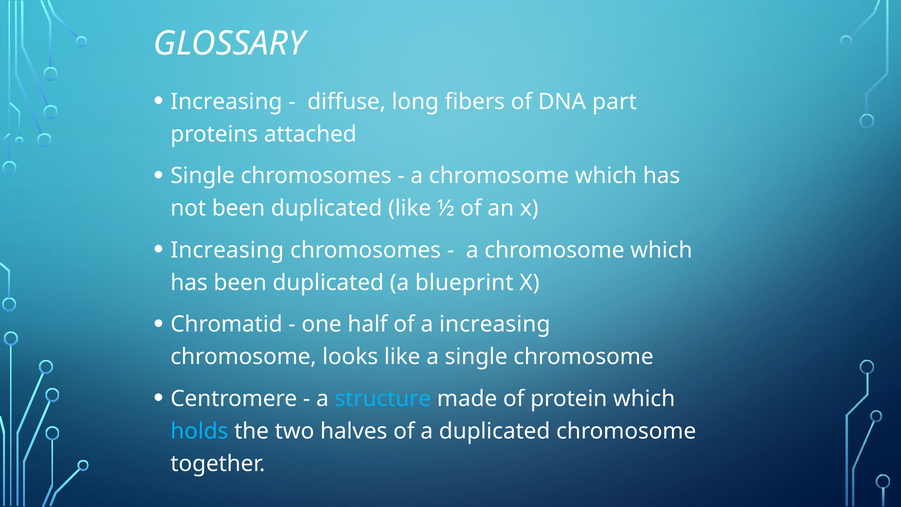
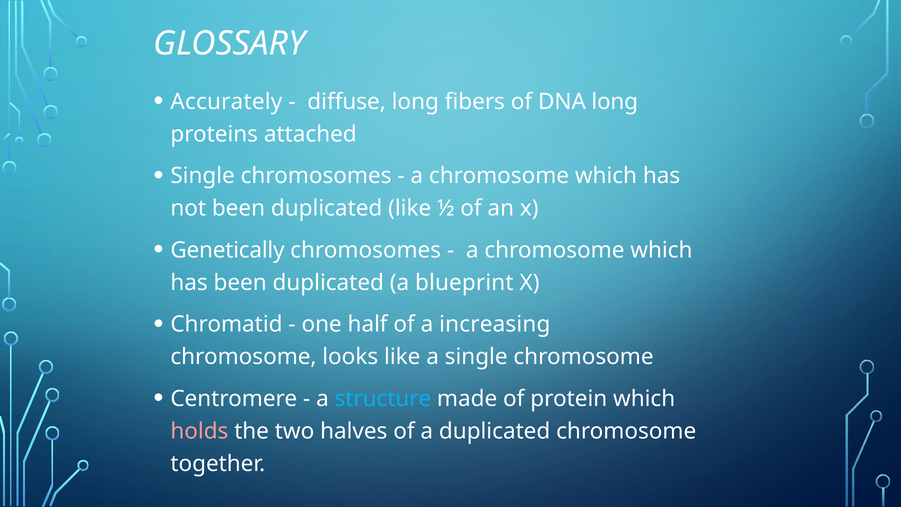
Increasing: Increasing -> Accurately (226, 102)
DNA part: part -> long (615, 102)
Increasing: Increasing -> Genetically (228, 250)
holds colour: light blue -> pink (199, 431)
